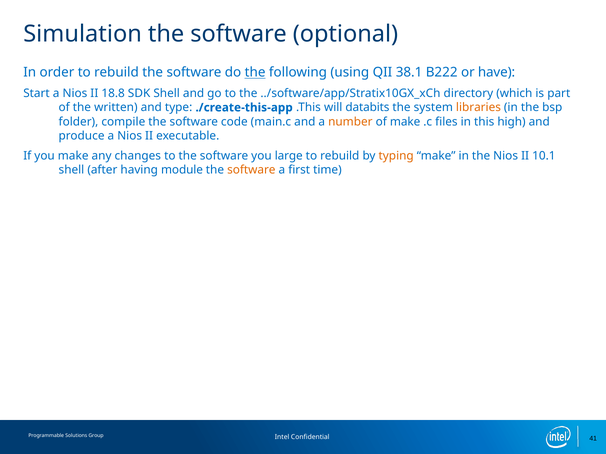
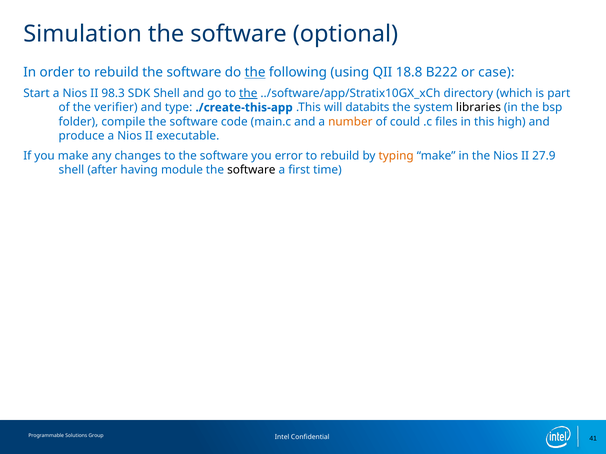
38.1: 38.1 -> 18.8 (409, 73)
have: have -> case (496, 73)
18.8: 18.8 -> 98.3 (113, 93)
the underline: none -> present (248, 93)
written: written -> verifier (116, 108)
libraries colour: orange -> black (478, 108)
of make: make -> could (405, 122)
large: large -> error (289, 156)
10.1: 10.1 -> 27.9 (544, 156)
software colour: orange -> black (251, 170)
